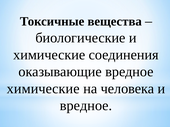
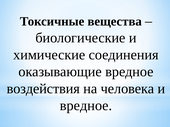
химические: химические -> воздействия (43, 89)
